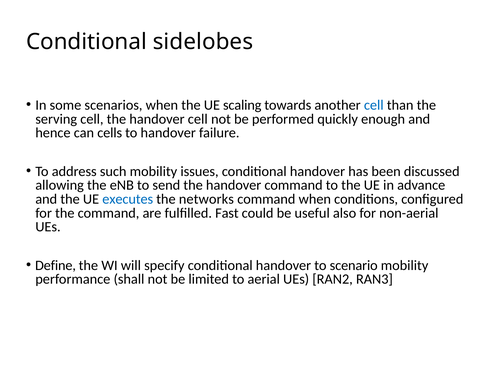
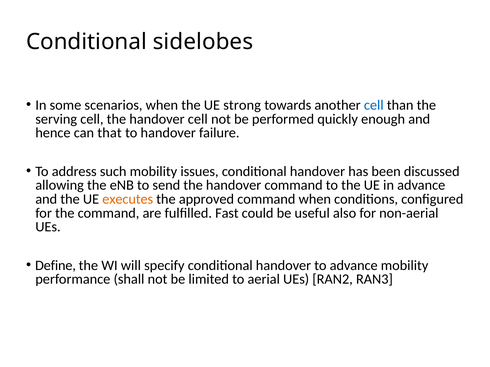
scaling: scaling -> strong (242, 105)
cells: cells -> that (110, 133)
executes colour: blue -> orange (128, 199)
networks: networks -> approved (206, 199)
to scenario: scenario -> advance (354, 266)
